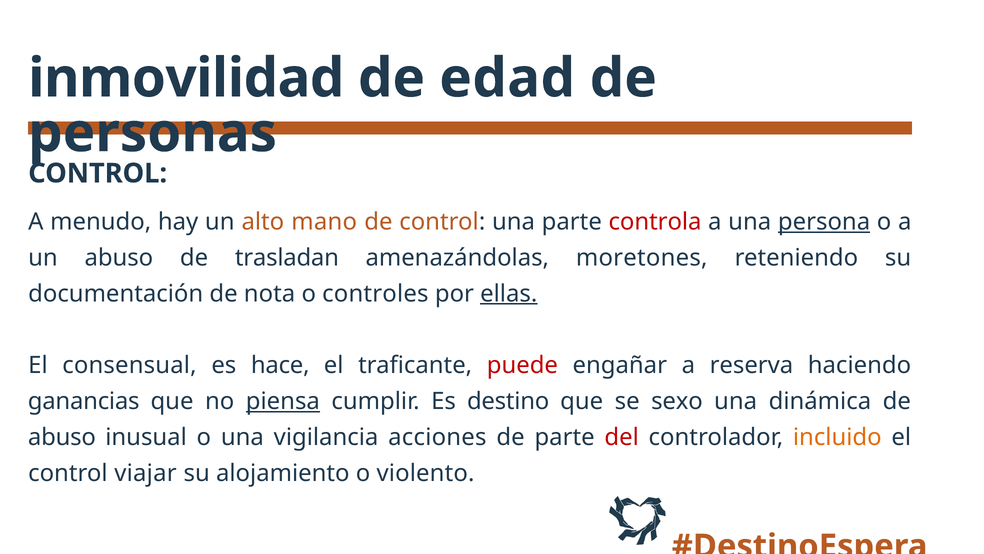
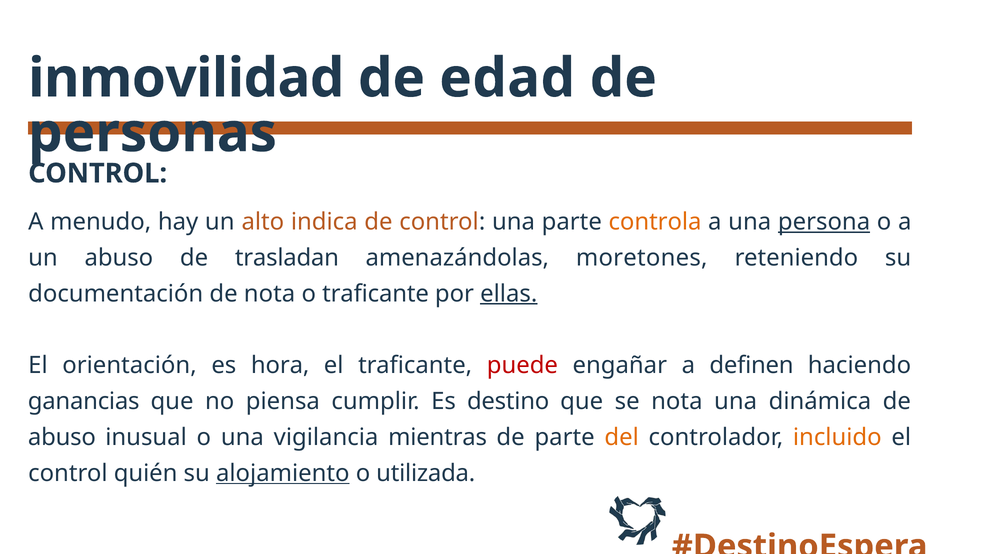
mano: mano -> indica (324, 222)
controla colour: red -> orange (655, 222)
o controles: controles -> traficante (376, 293)
consensual: consensual -> orientación (129, 365)
hace: hace -> hora (280, 365)
reserva: reserva -> definen (752, 365)
piensa underline: present -> none (283, 401)
se sexo: sexo -> nota (677, 401)
acciones: acciones -> mientras (438, 437)
del colour: red -> orange (622, 437)
viajar: viajar -> quién (146, 473)
alojamiento underline: none -> present (283, 473)
violento: violento -> utilizada (426, 473)
